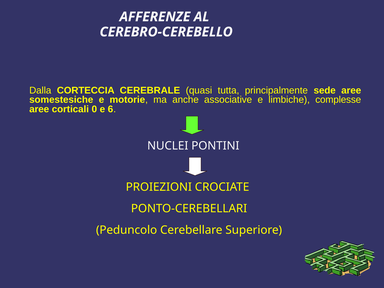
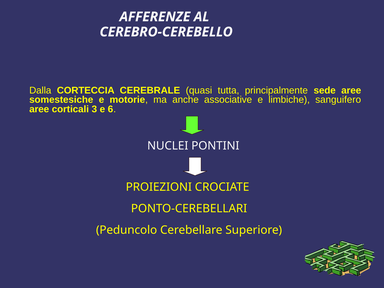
complesse: complesse -> sanguifero (338, 100)
0: 0 -> 3 (94, 109)
